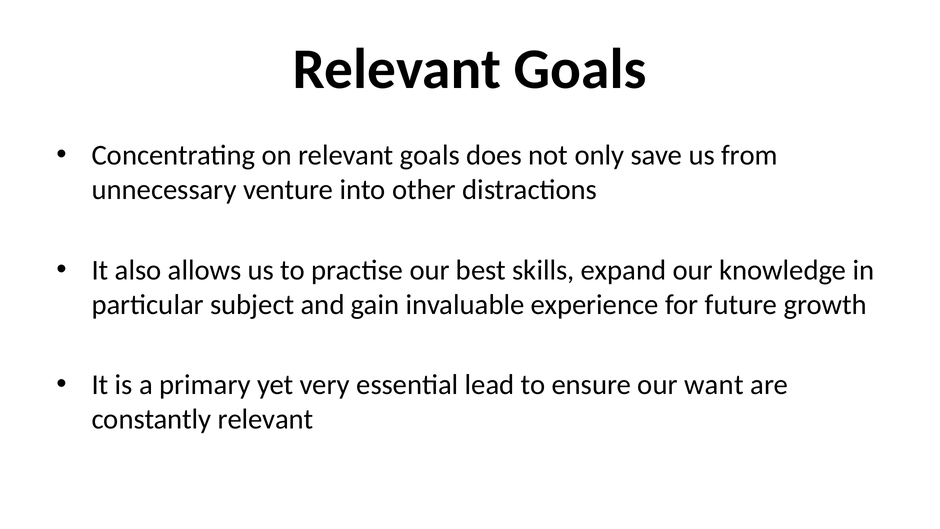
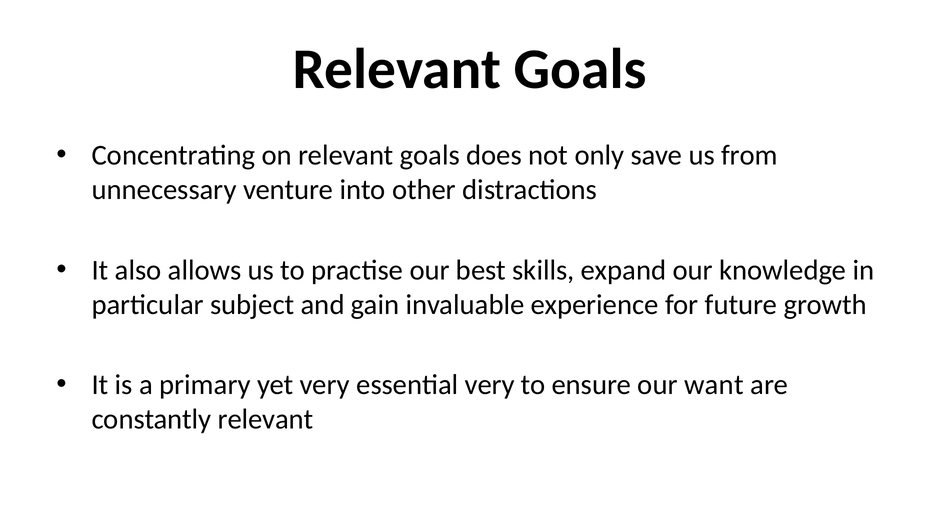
essential lead: lead -> very (490, 385)
